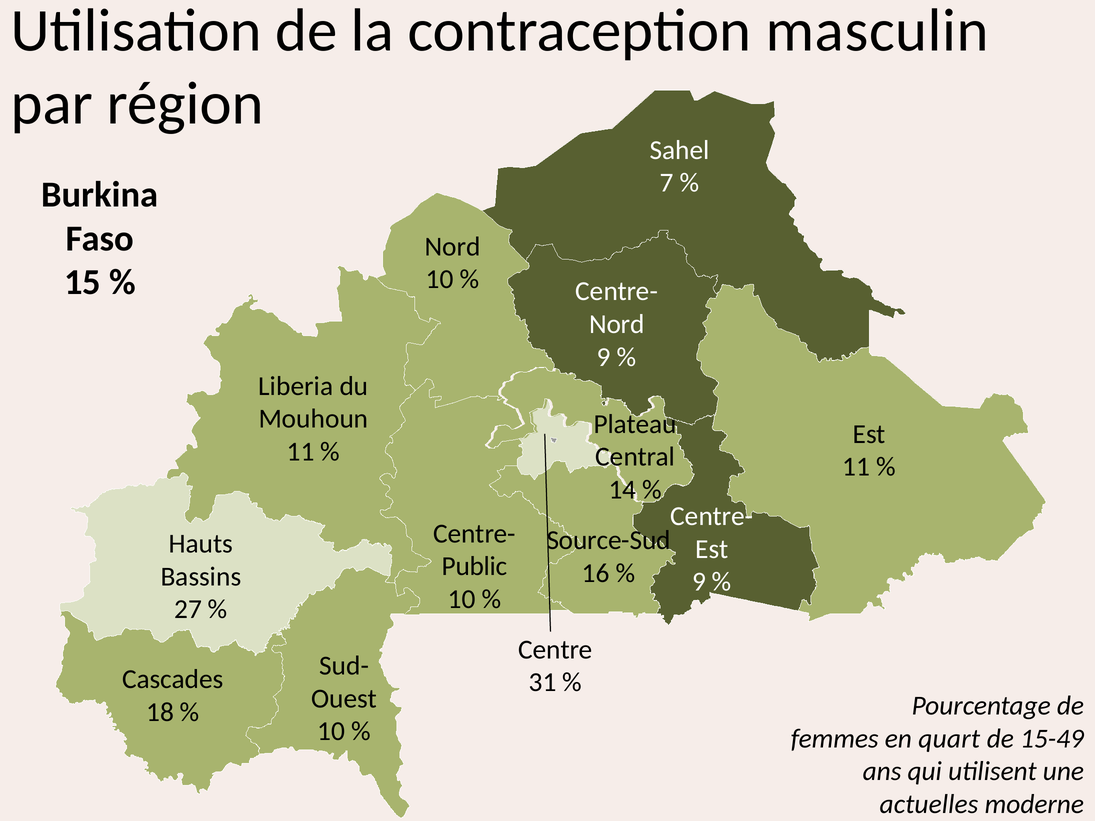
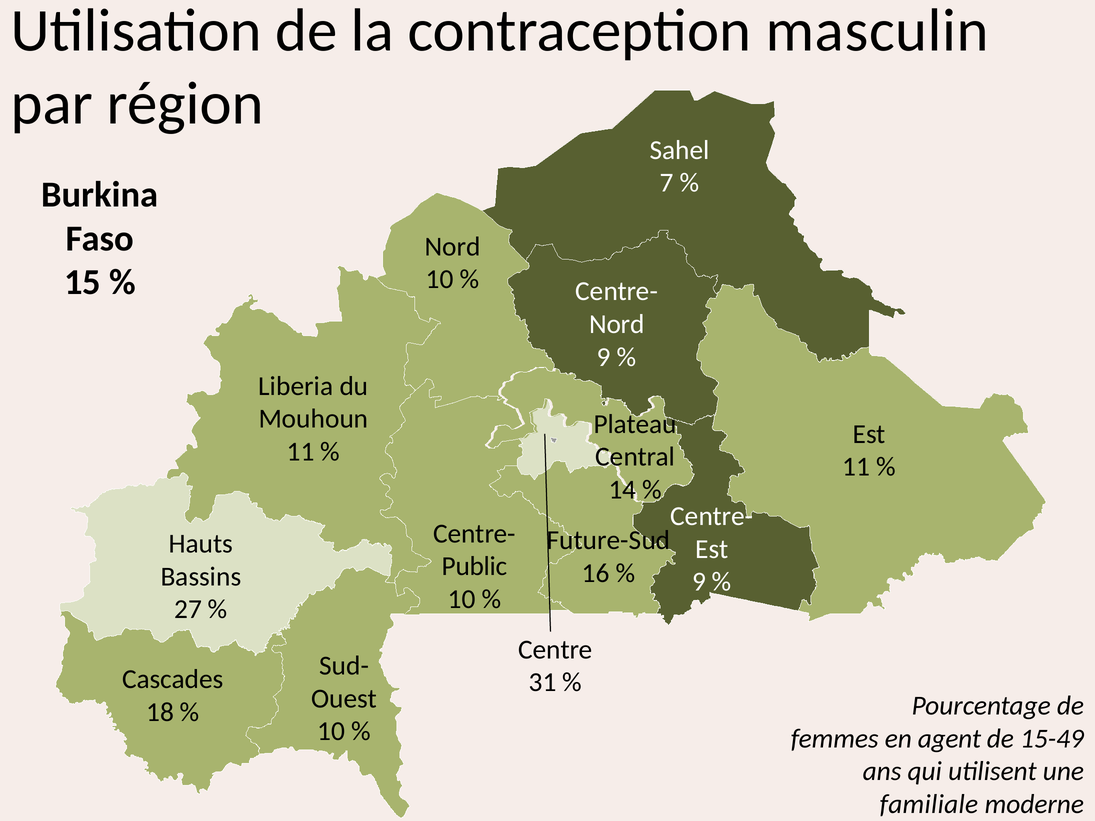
Source-Sud: Source-Sud -> Future-Sud (608, 540)
quart: quart -> agent (949, 739)
actuelles: actuelles -> familiale (929, 804)
